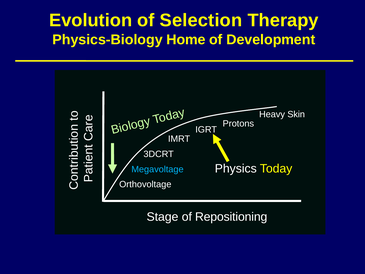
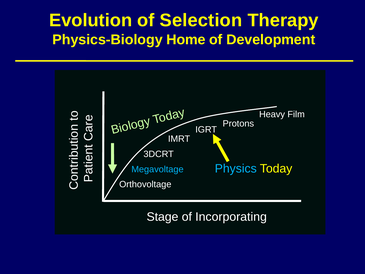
Skin: Skin -> Film (296, 114)
Physics colour: white -> light blue (236, 168)
Repositioning: Repositioning -> Incorporating (231, 217)
